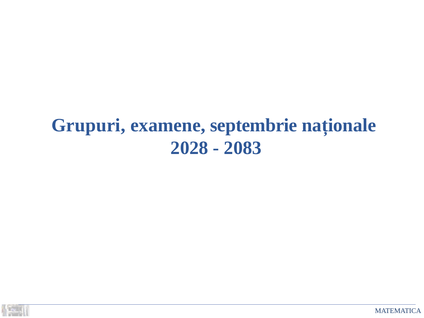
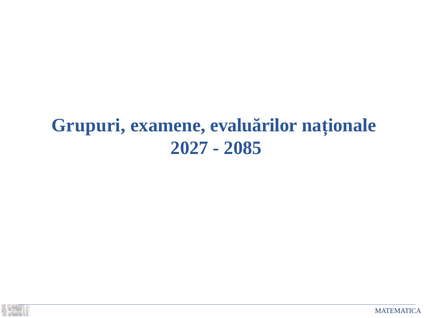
septembrie: septembrie -> evaluărilor (254, 125)
2028: 2028 -> 2027 (189, 148)
2083: 2083 -> 2085 (243, 148)
